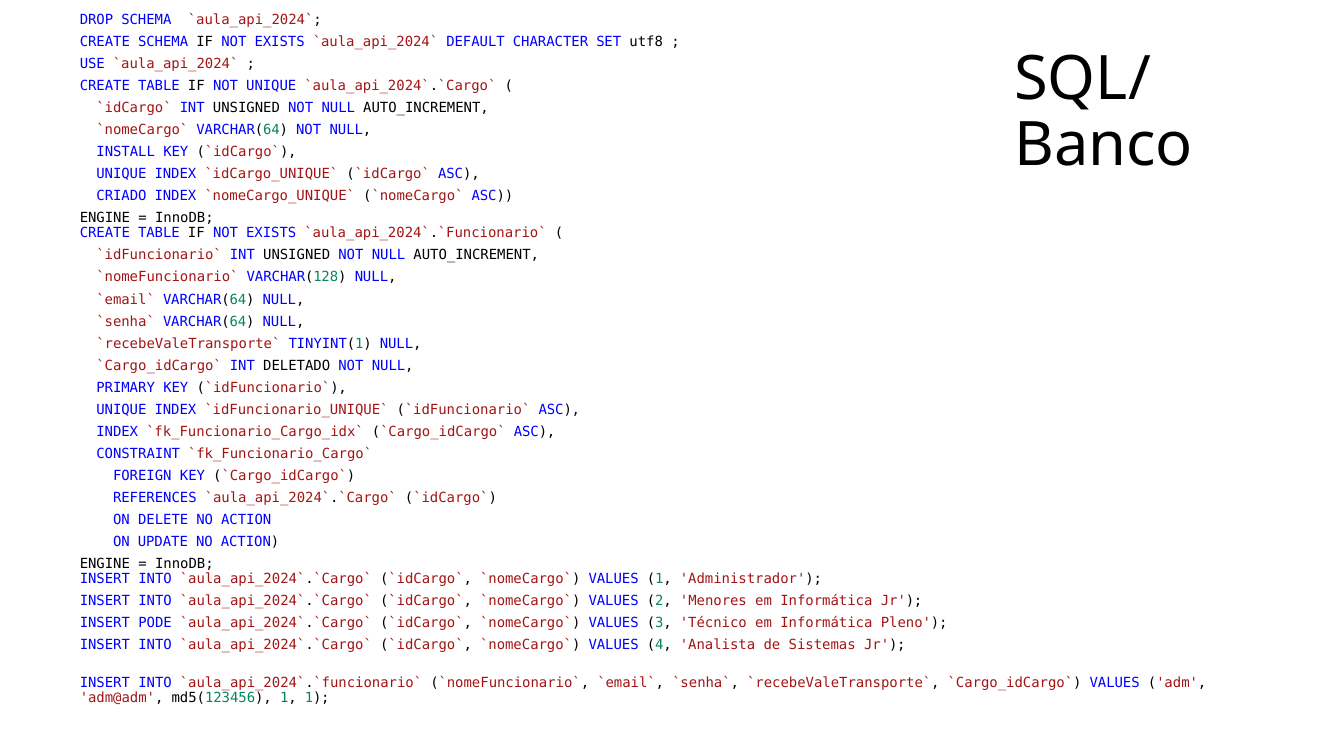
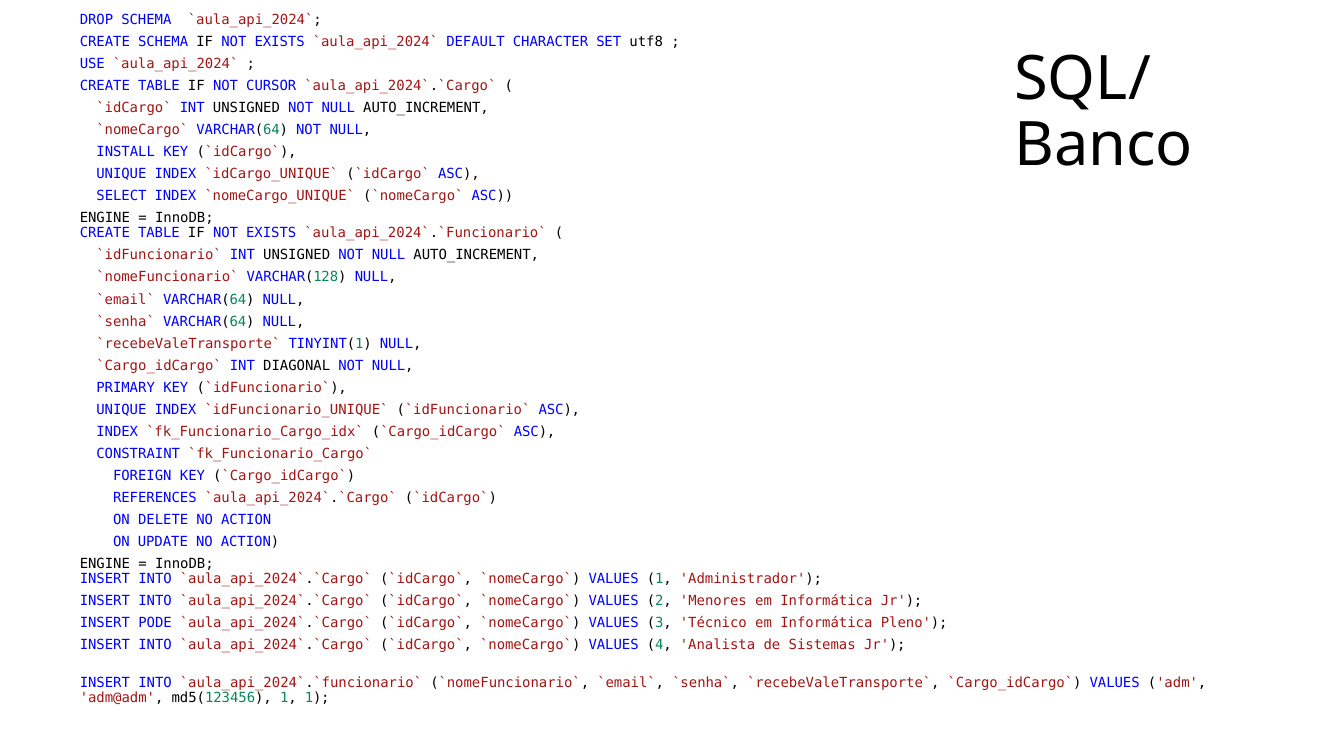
NOT UNIQUE: UNIQUE -> CURSOR (271, 86)
CRIADO: CRIADO -> SELECT (122, 196)
DELETADO: DELETADO -> DIAGONAL (297, 366)
